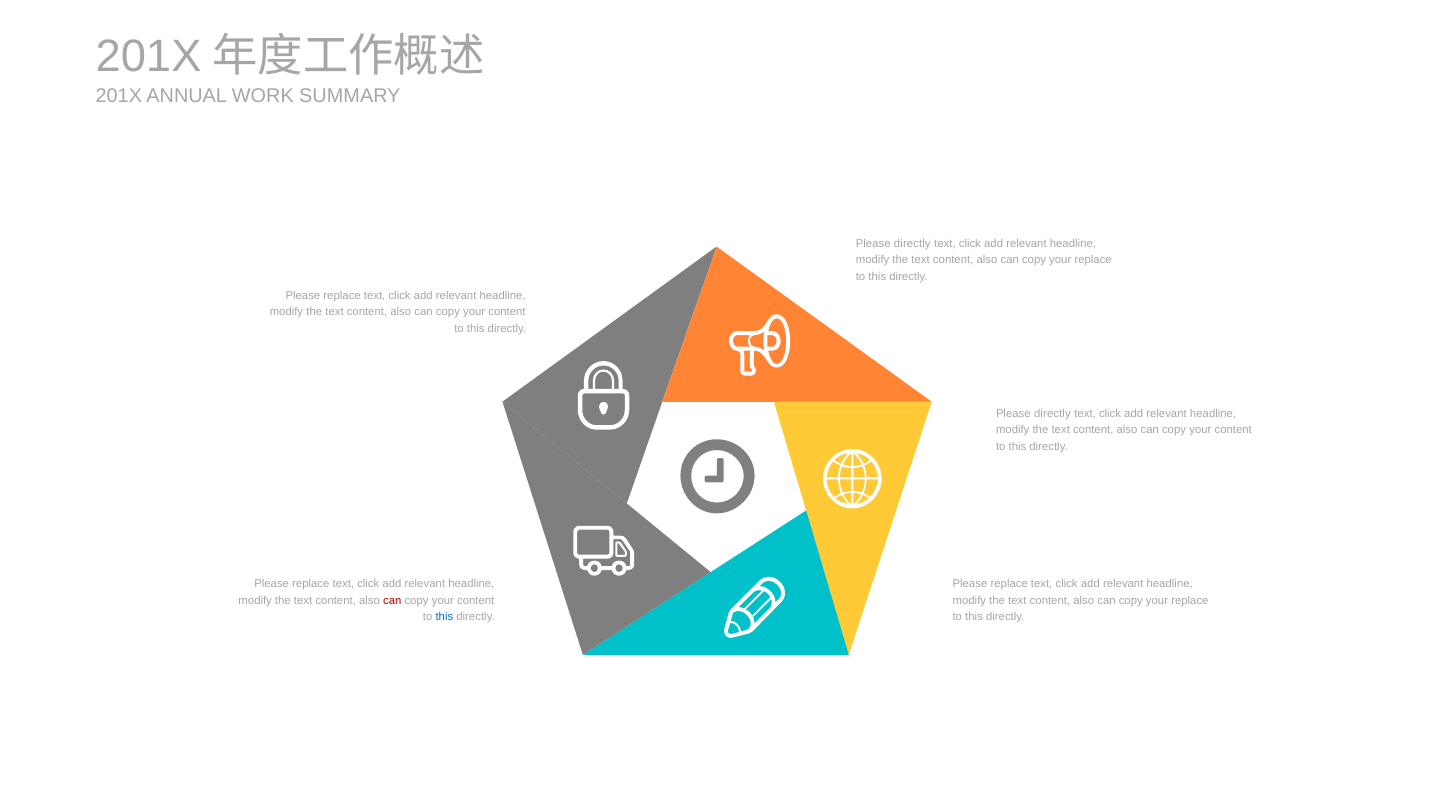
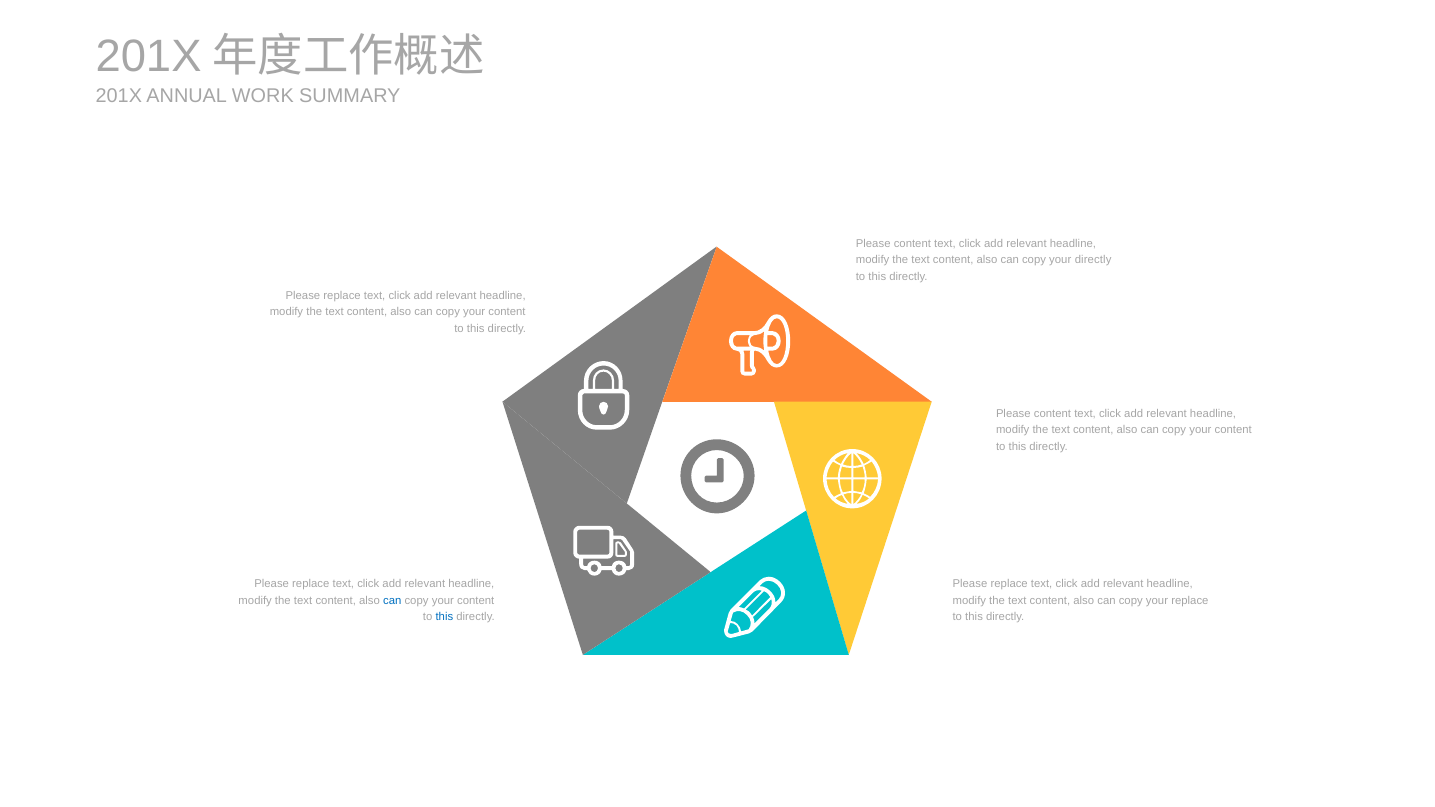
directly: directly -> content (912, 244)
replace: replace -> directly (1093, 260)
directly: directly -> content (1052, 414)
can colour: red -> blue (392, 601)
